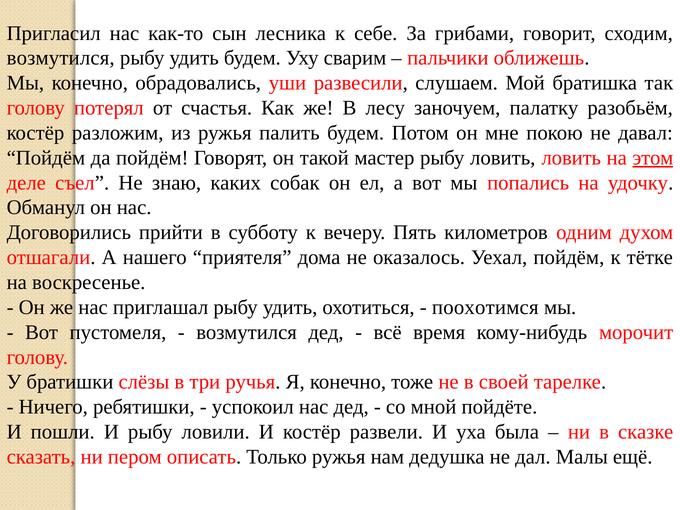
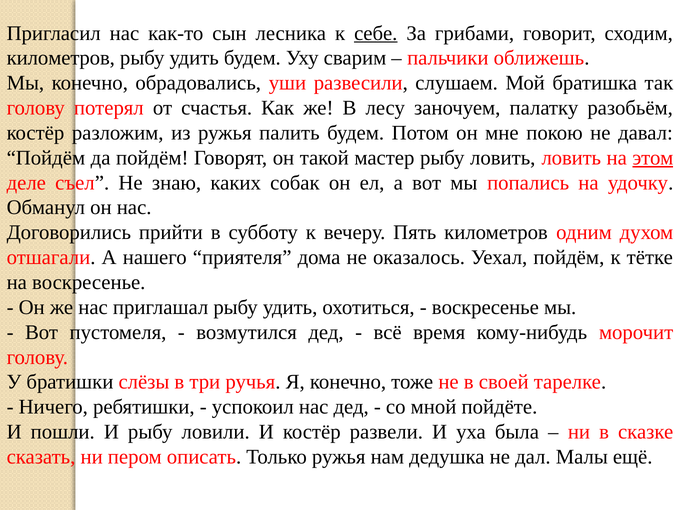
себе underline: none -> present (376, 33)
возмутился: возмутился -> километров (61, 58)
поохотимся: поохотимся -> воскресенье (485, 307)
